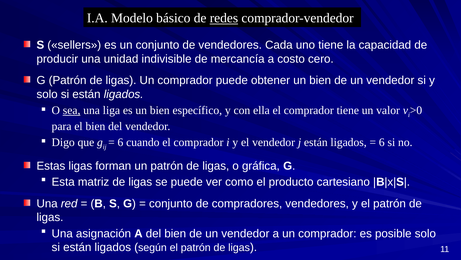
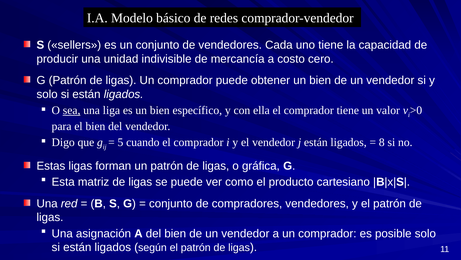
redes underline: present -> none (224, 18)
6: 6 -> 5 (120, 142)
6: 6 -> 8 (382, 142)
